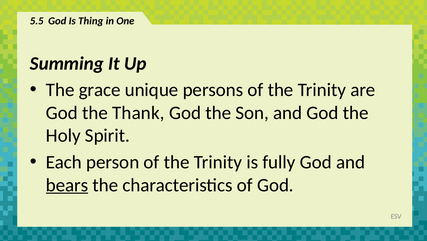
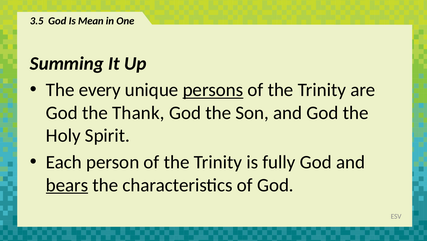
5.5: 5.5 -> 3.5 (37, 21)
Thing: Thing -> Mean (91, 21)
grace: grace -> every (100, 90)
persons underline: none -> present (213, 90)
